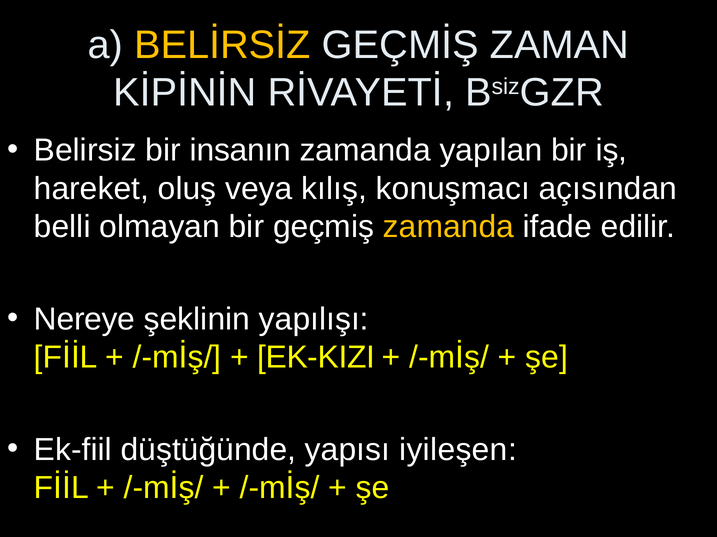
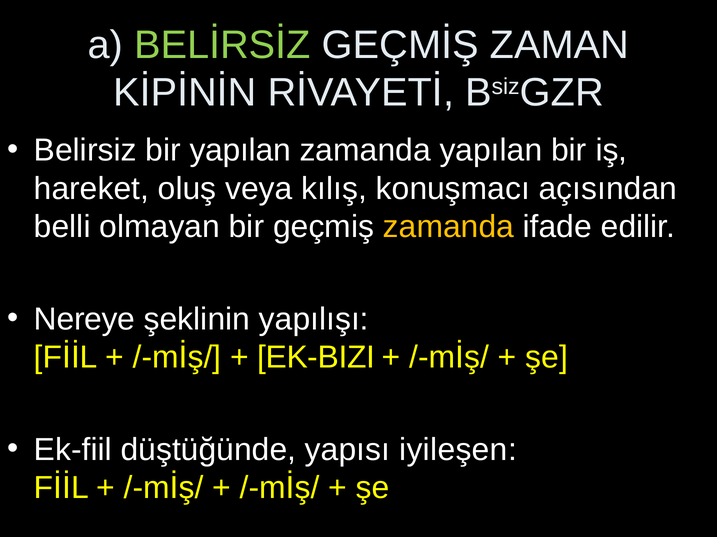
BELİRSİZ colour: yellow -> light green (222, 45)
bir insanın: insanın -> yapılan (240, 150)
EK-KIZI: EK-KIZI -> EK-BIZI (316, 358)
